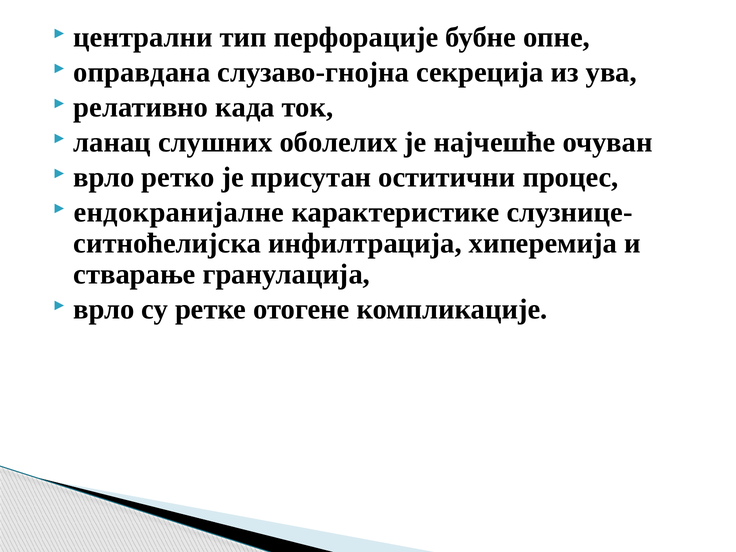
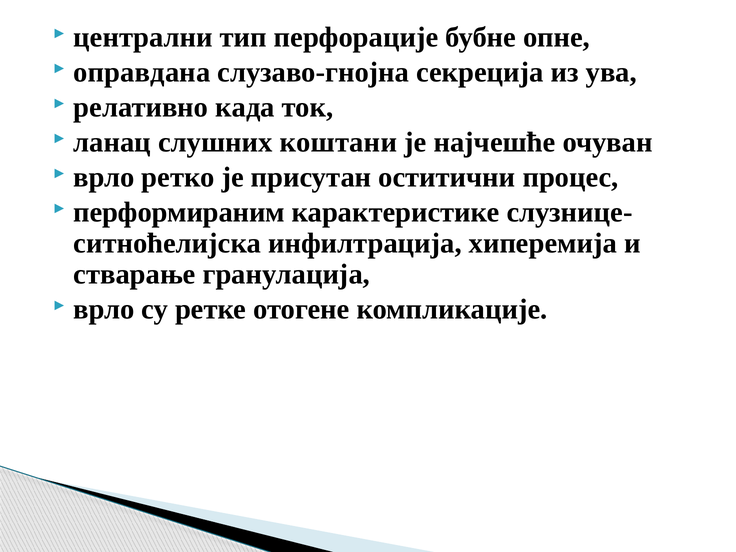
оболелих: оболелих -> коштани (338, 142)
ендокранијалне: ендокранијалне -> перформираним (179, 212)
